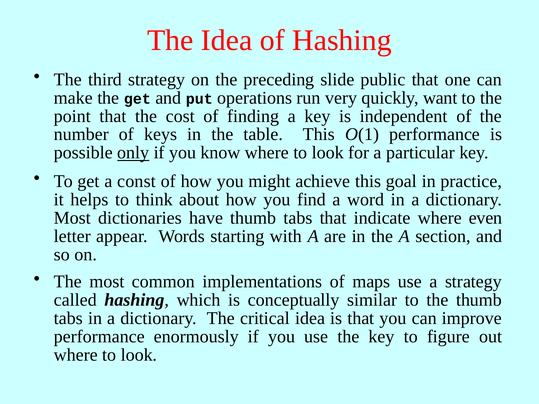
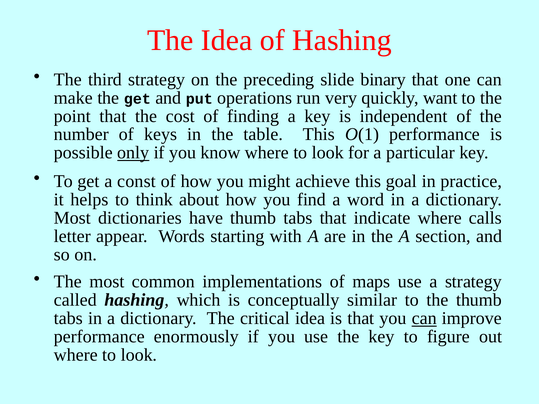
public: public -> binary (383, 79)
even: even -> calls (485, 218)
can underline: none -> present (424, 319)
